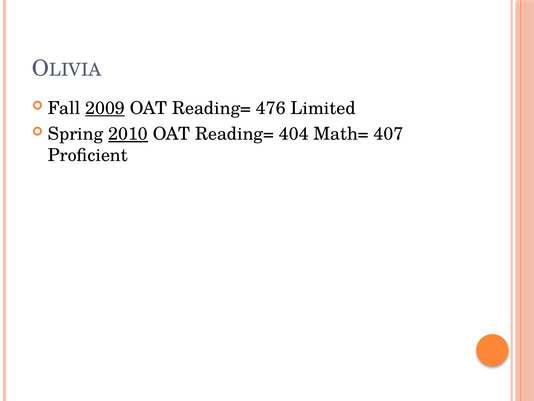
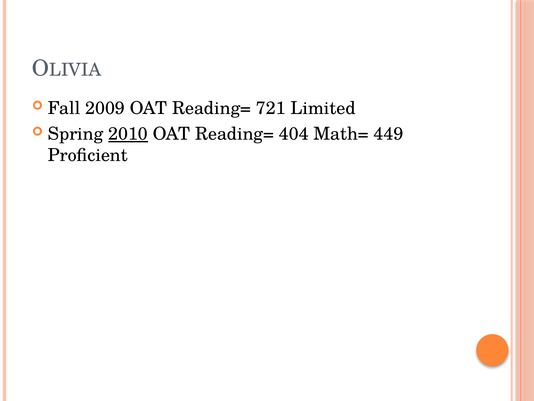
2009 underline: present -> none (105, 108)
476: 476 -> 721 (271, 108)
407: 407 -> 449 (388, 134)
